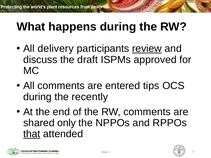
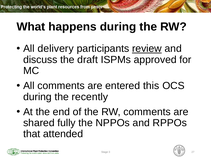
tips: tips -> this (151, 86)
only: only -> fully (66, 123)
that underline: present -> none (32, 134)
